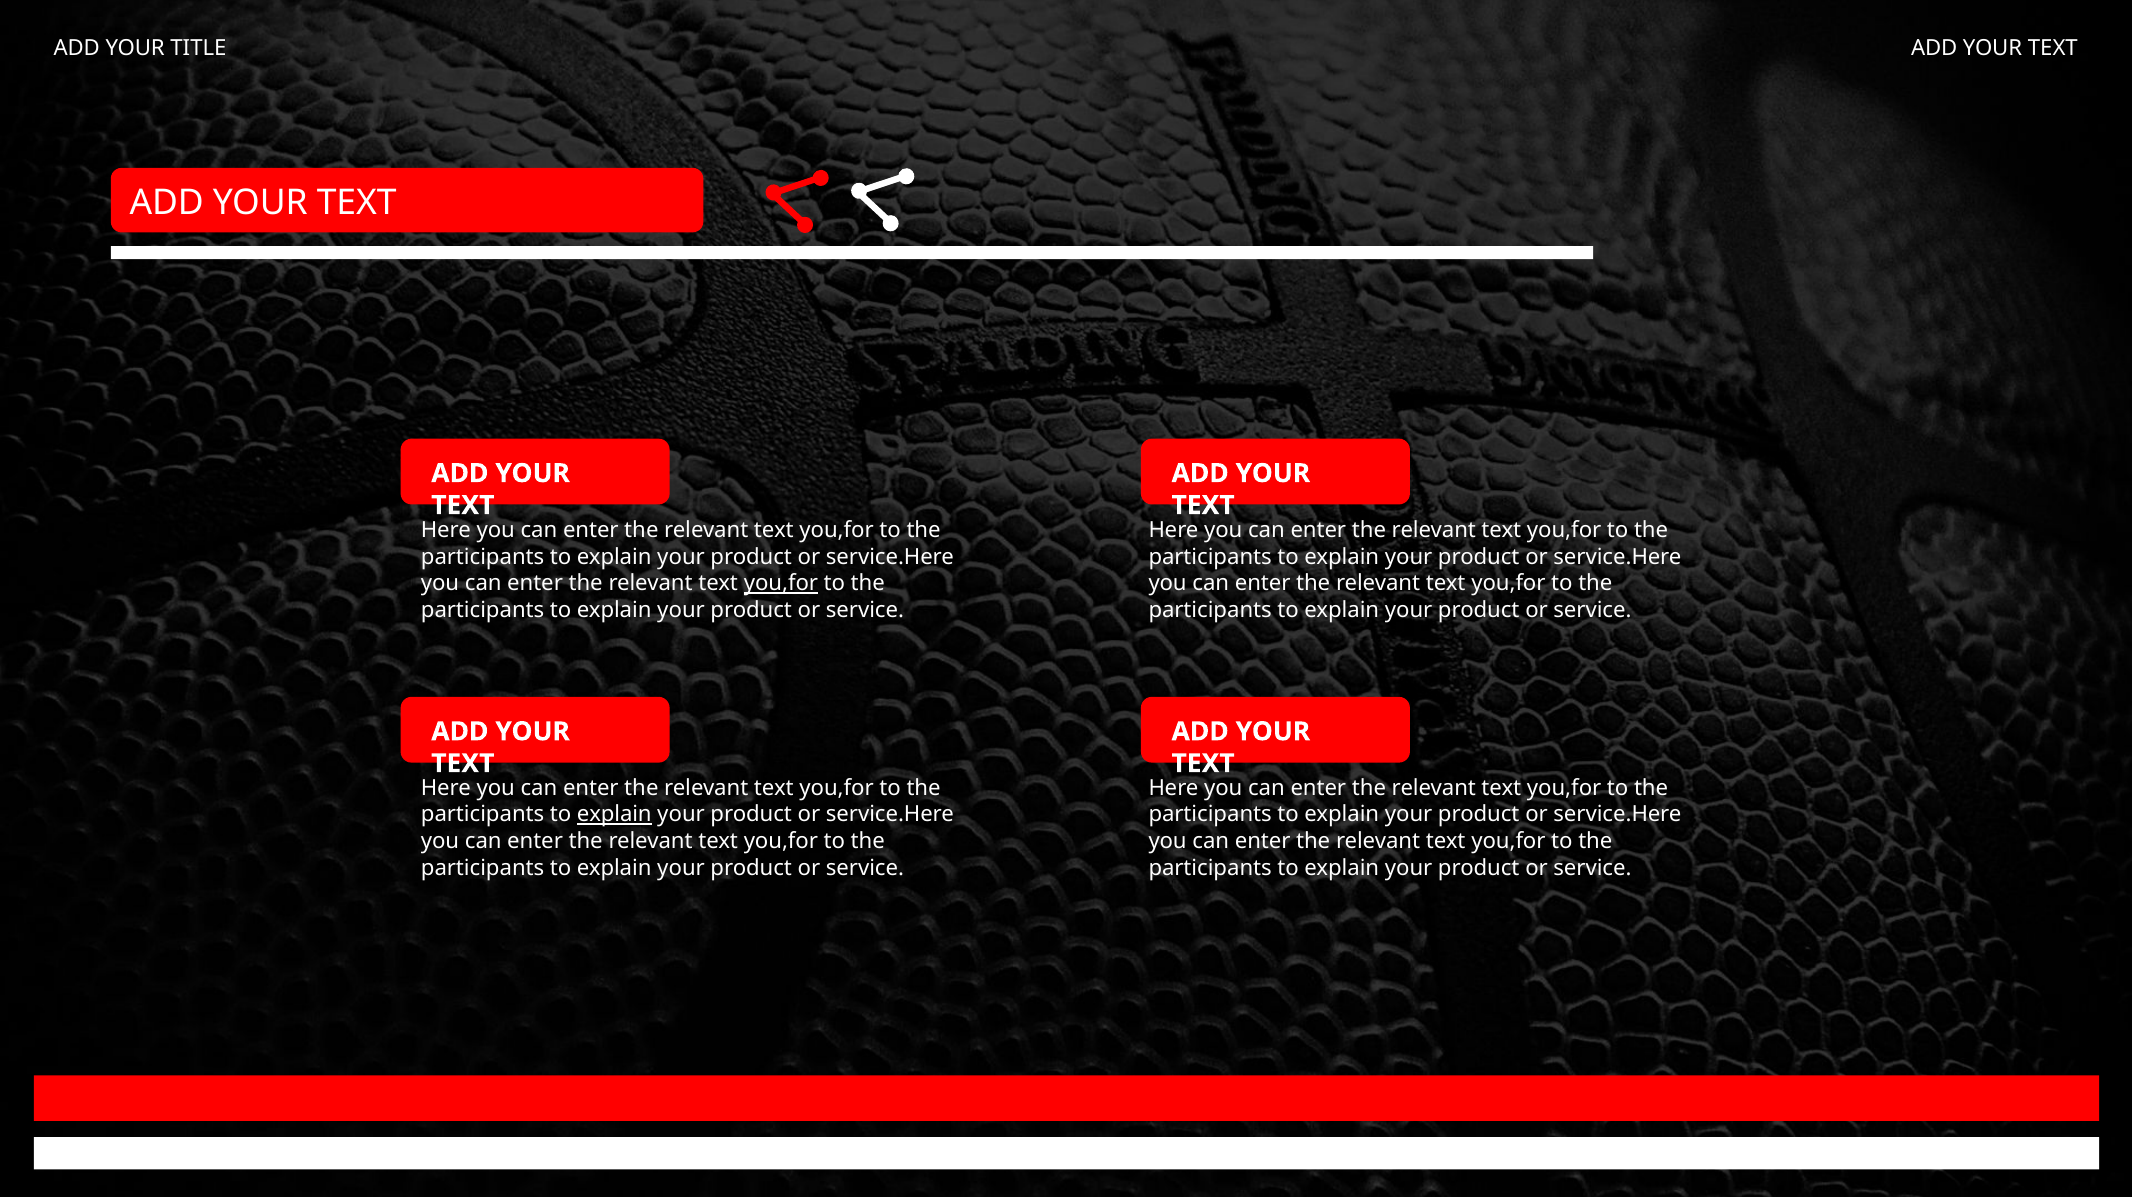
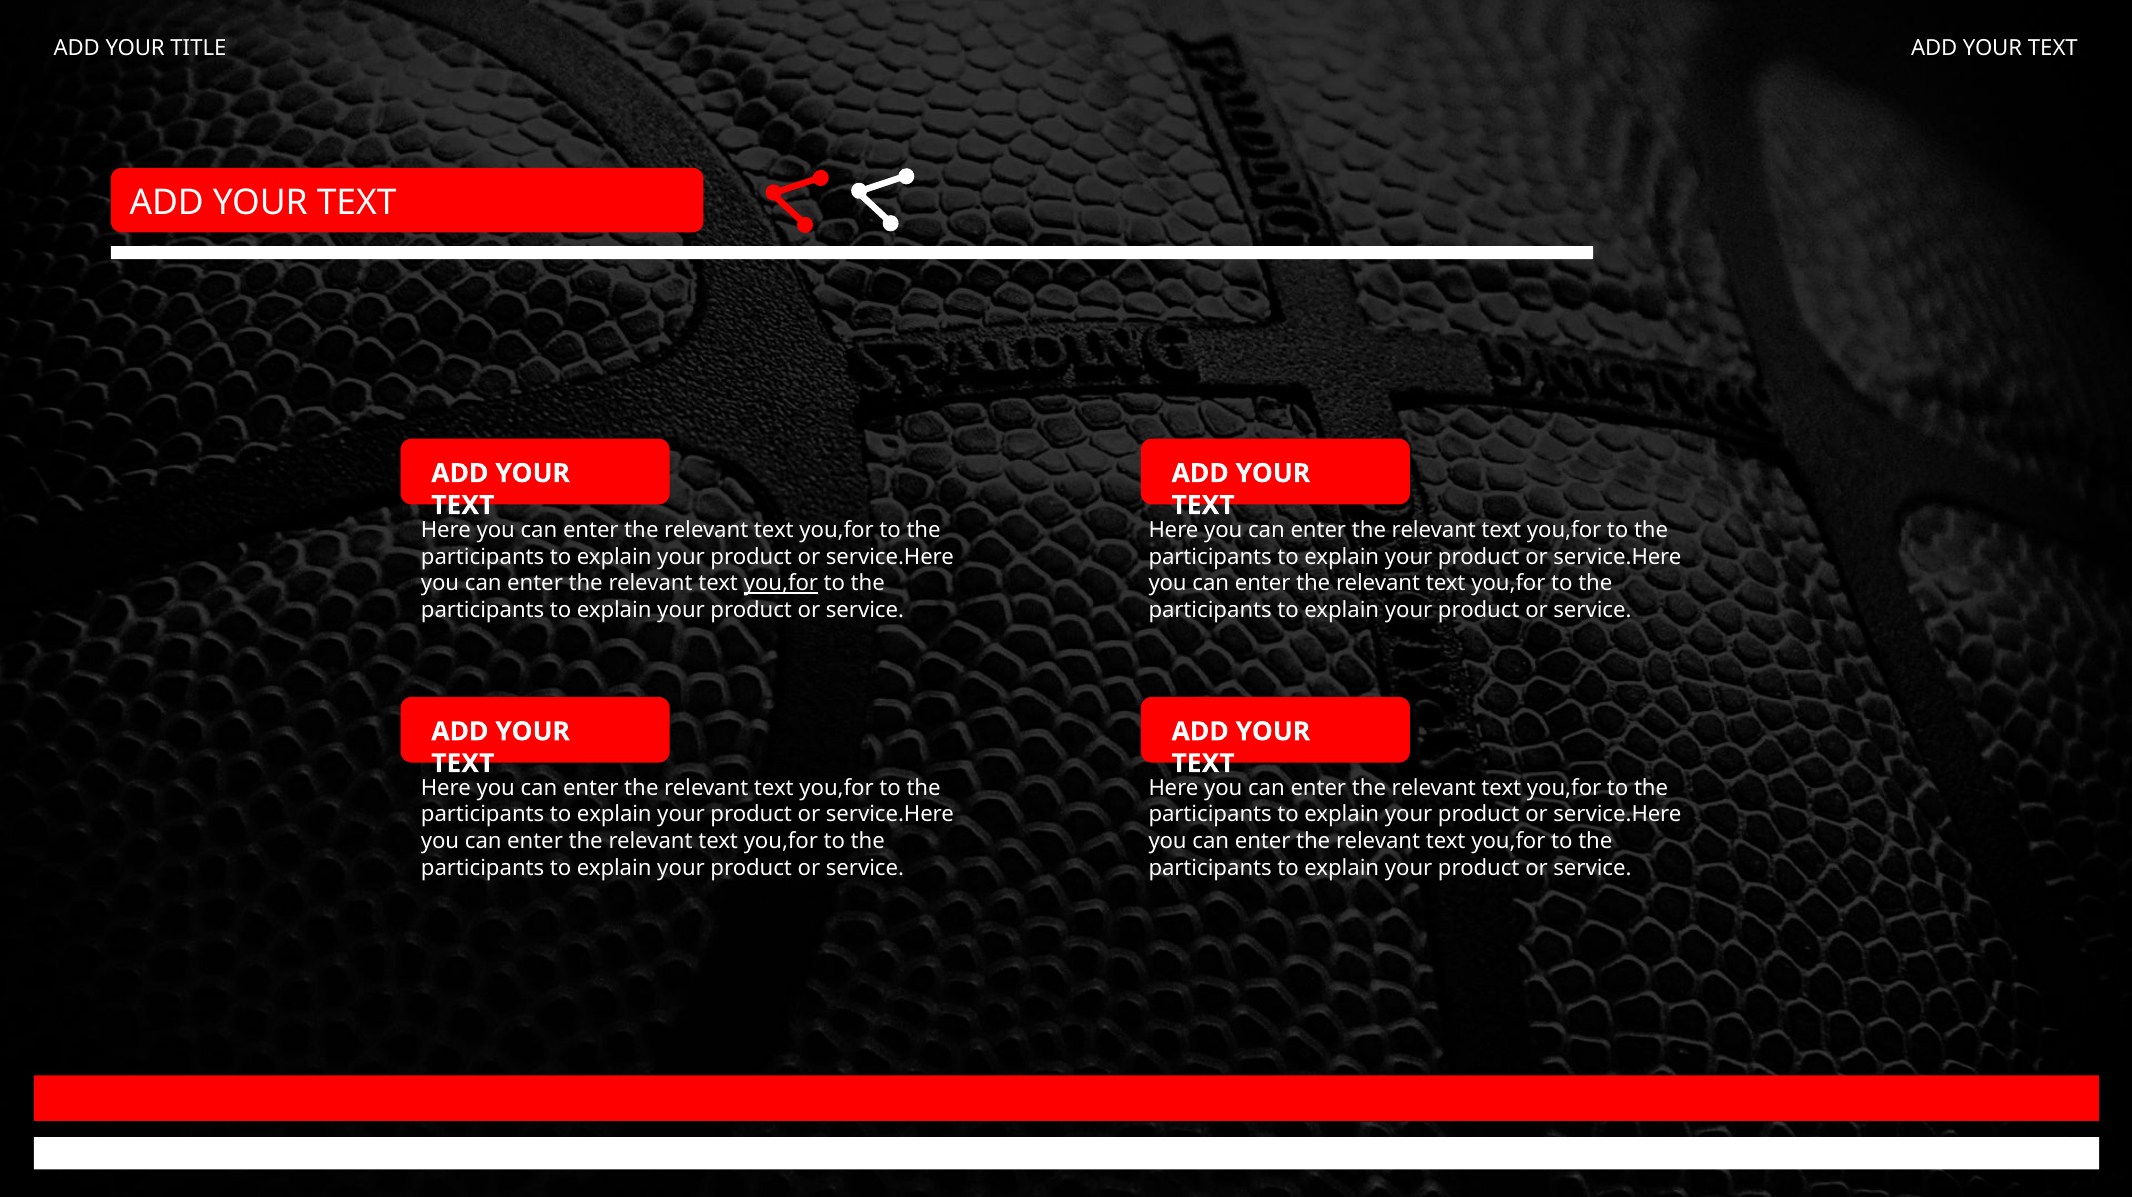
explain underline: present -> none (614, 815)
